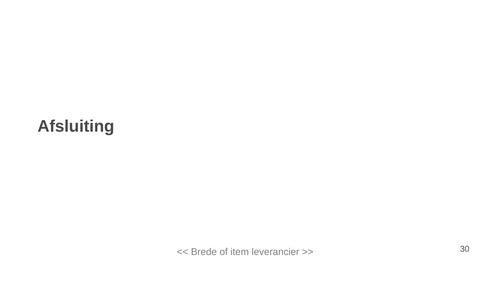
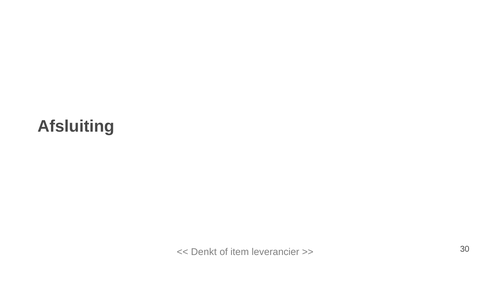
Brede: Brede -> Denkt (204, 252)
